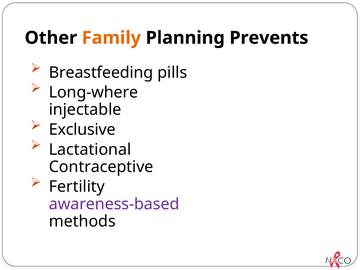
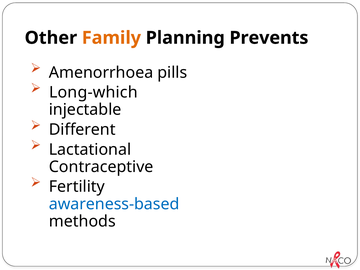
Breastfeeding: Breastfeeding -> Amenorrhoea (101, 73)
Long-where: Long-where -> Long-which (93, 92)
Exclusive: Exclusive -> Different (82, 130)
awareness-based colour: purple -> blue (114, 204)
